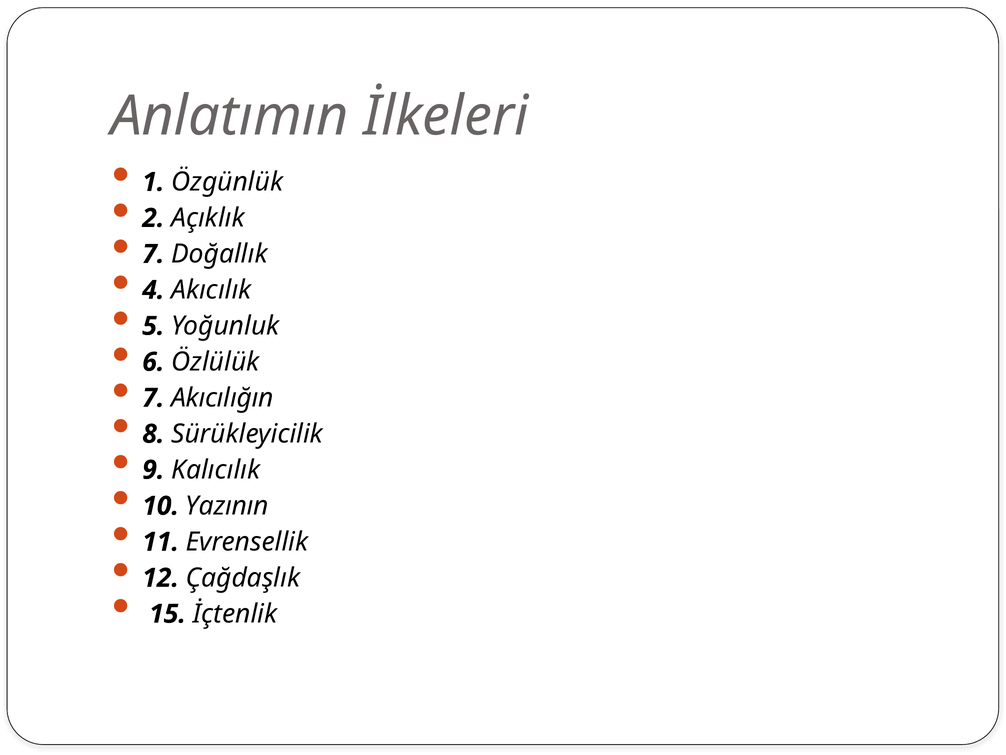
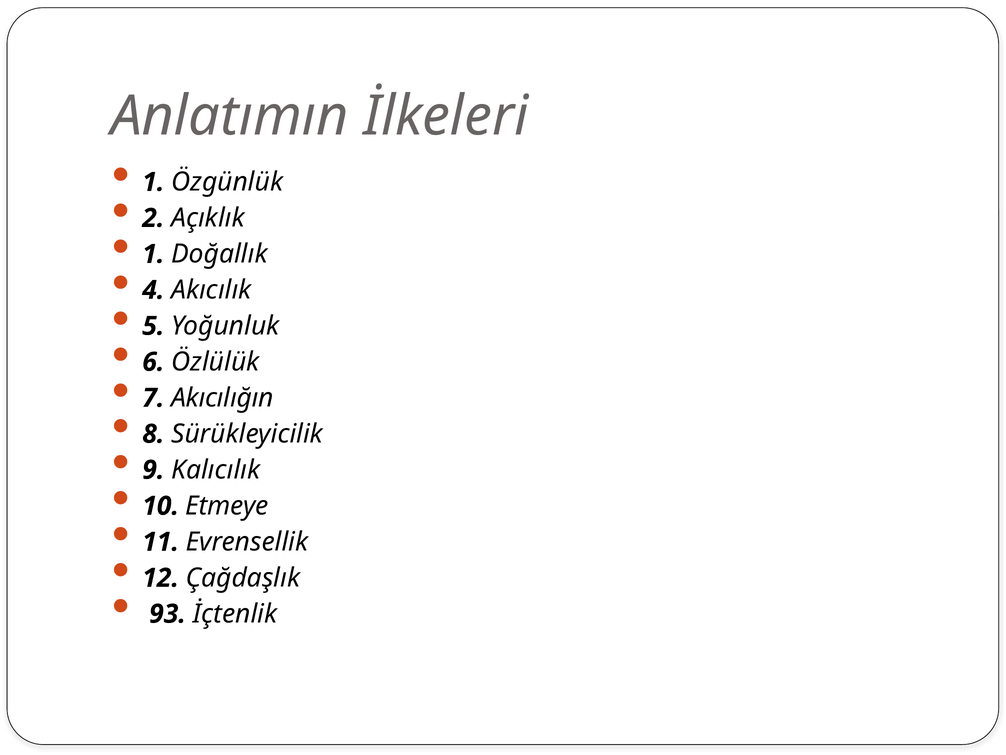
7: 7 -> 1 (153, 254)
Yazının: Yazının -> Etmeye (227, 506)
15: 15 -> 93 (168, 614)
